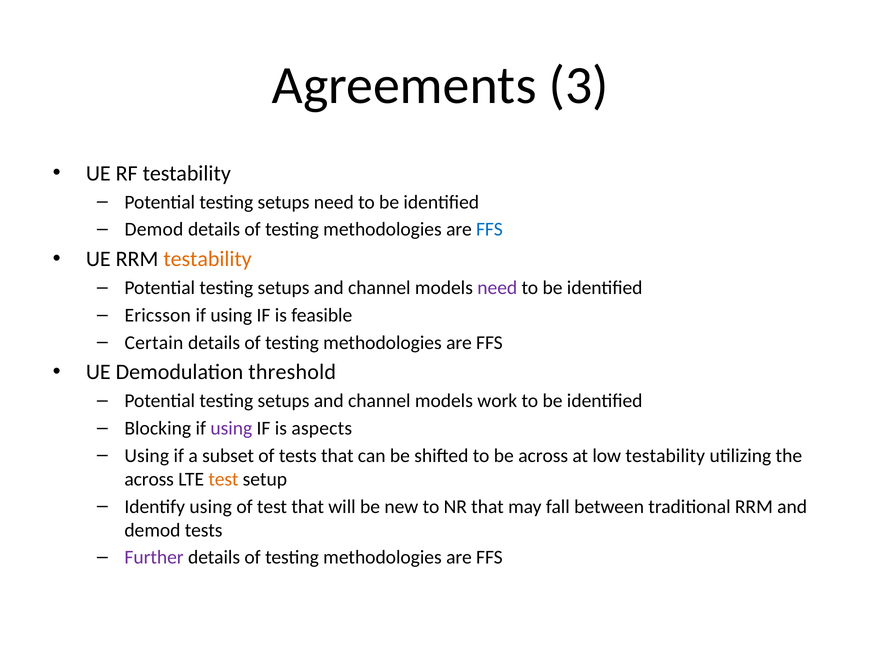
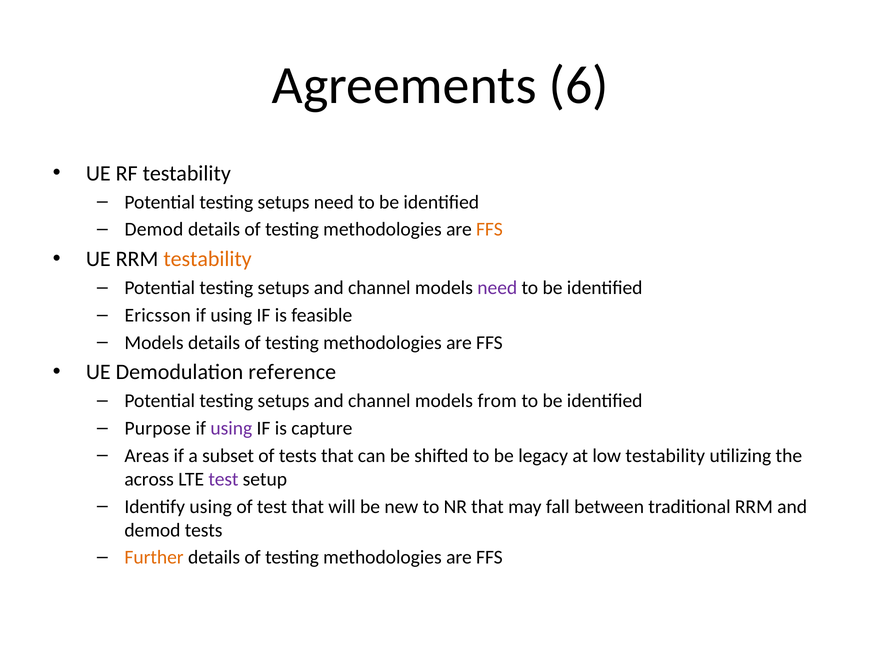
3: 3 -> 6 (579, 85)
FFS colour: blue -> orange (489, 229)
Certain: Certain -> Models (154, 342)
threshold: threshold -> reference (292, 372)
work: work -> from (497, 401)
Blocking: Blocking -> Purpose (158, 428)
aspects: aspects -> capture (322, 428)
Using: Using -> Areas (147, 456)
be across: across -> legacy (543, 456)
test colour: orange -> purple (223, 479)
Further colour: purple -> orange (154, 557)
